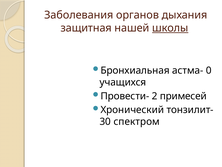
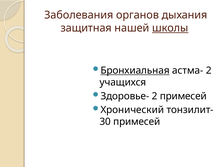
Бронхиальная underline: none -> present (135, 70)
астма- 0: 0 -> 2 (209, 70)
Провести-: Провести- -> Здоровье- (125, 96)
30 спектром: спектром -> примесей (137, 121)
